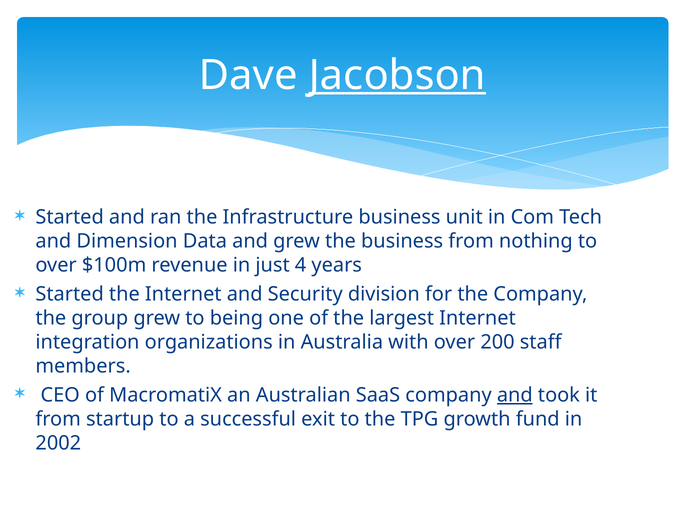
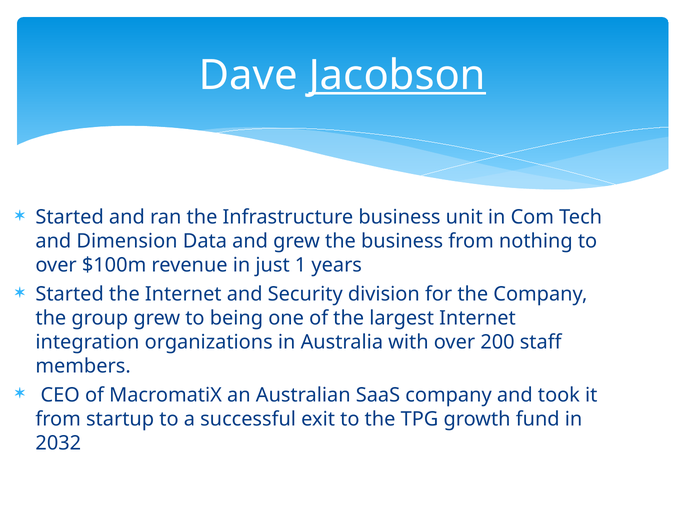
4: 4 -> 1 (301, 265)
and underline: present -> none (515, 395)
2002: 2002 -> 2032 (58, 443)
